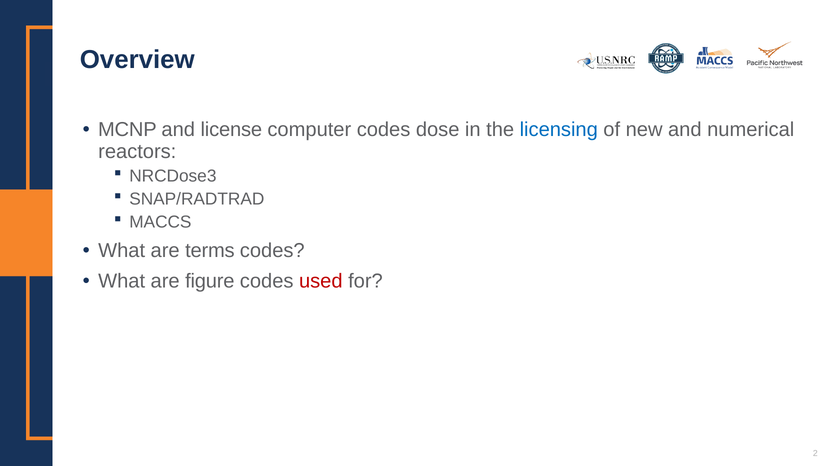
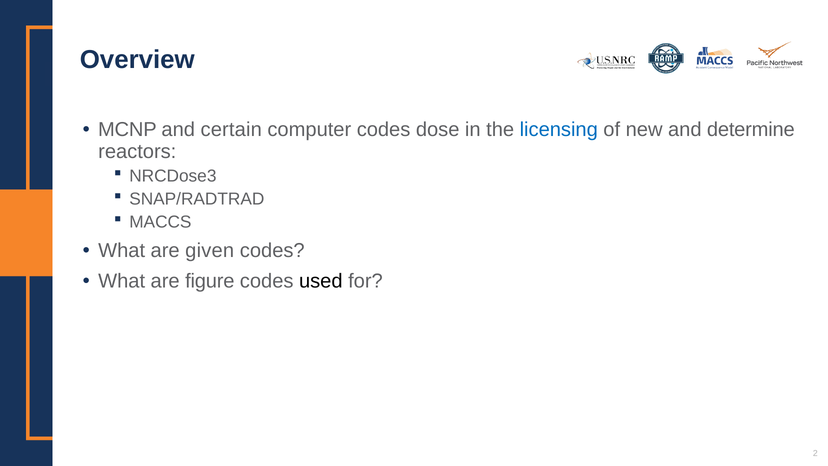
license: license -> certain (231, 130)
numerical: numerical -> determine (751, 130)
terms: terms -> given (210, 251)
used colour: red -> black (321, 281)
